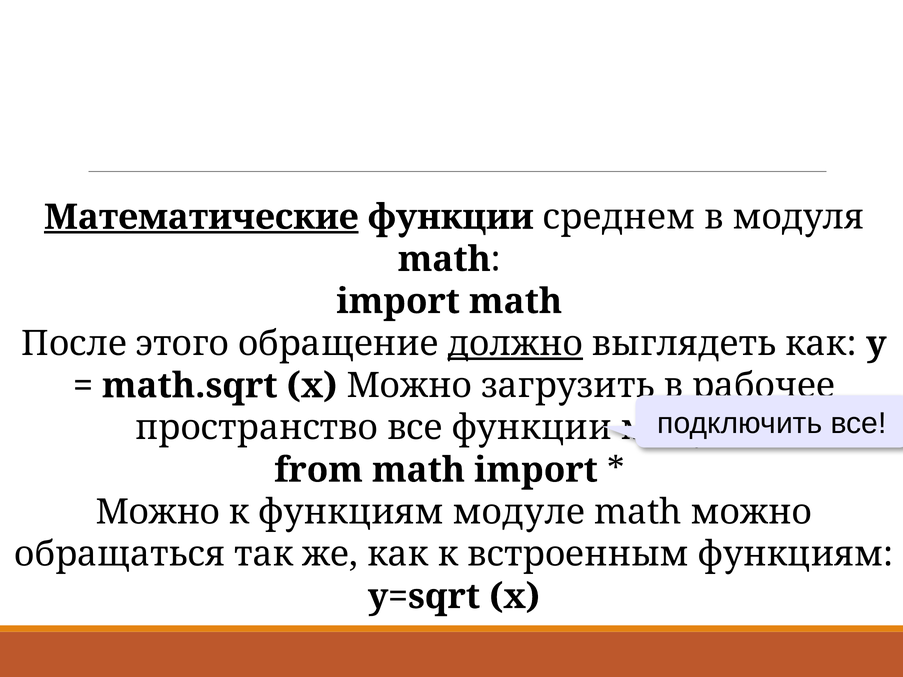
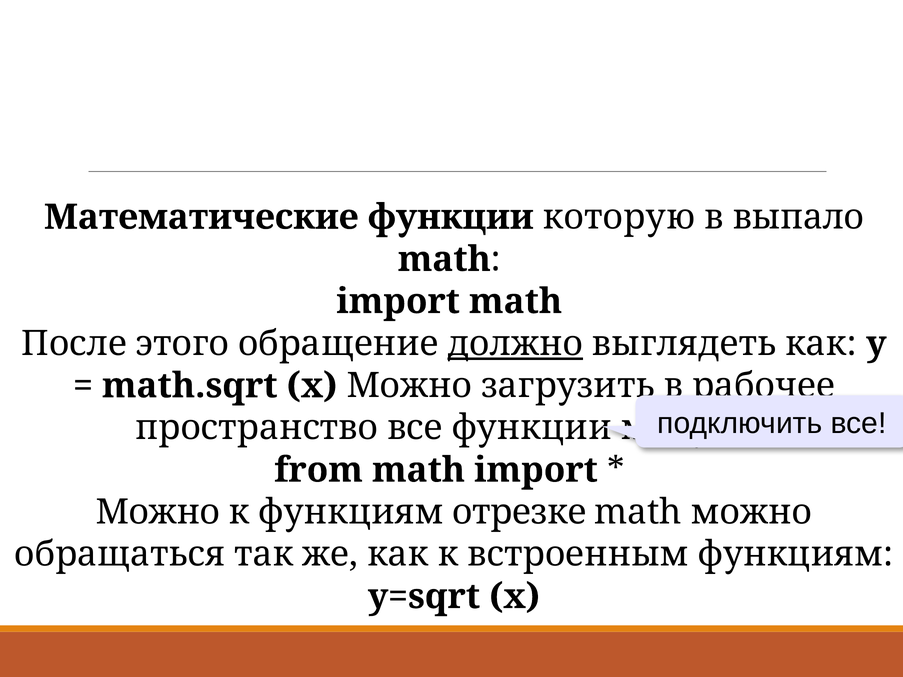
Математические underline: present -> none (201, 217)
среднем: среднем -> которую (619, 217)
в модуля: модуля -> выпало (799, 217)
модуле: модуле -> отрезке (519, 512)
